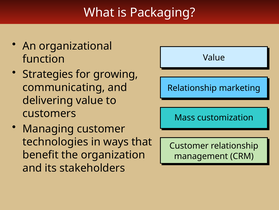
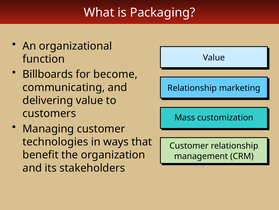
Strategies: Strategies -> Billboards (48, 74)
growing: growing -> become (116, 74)
